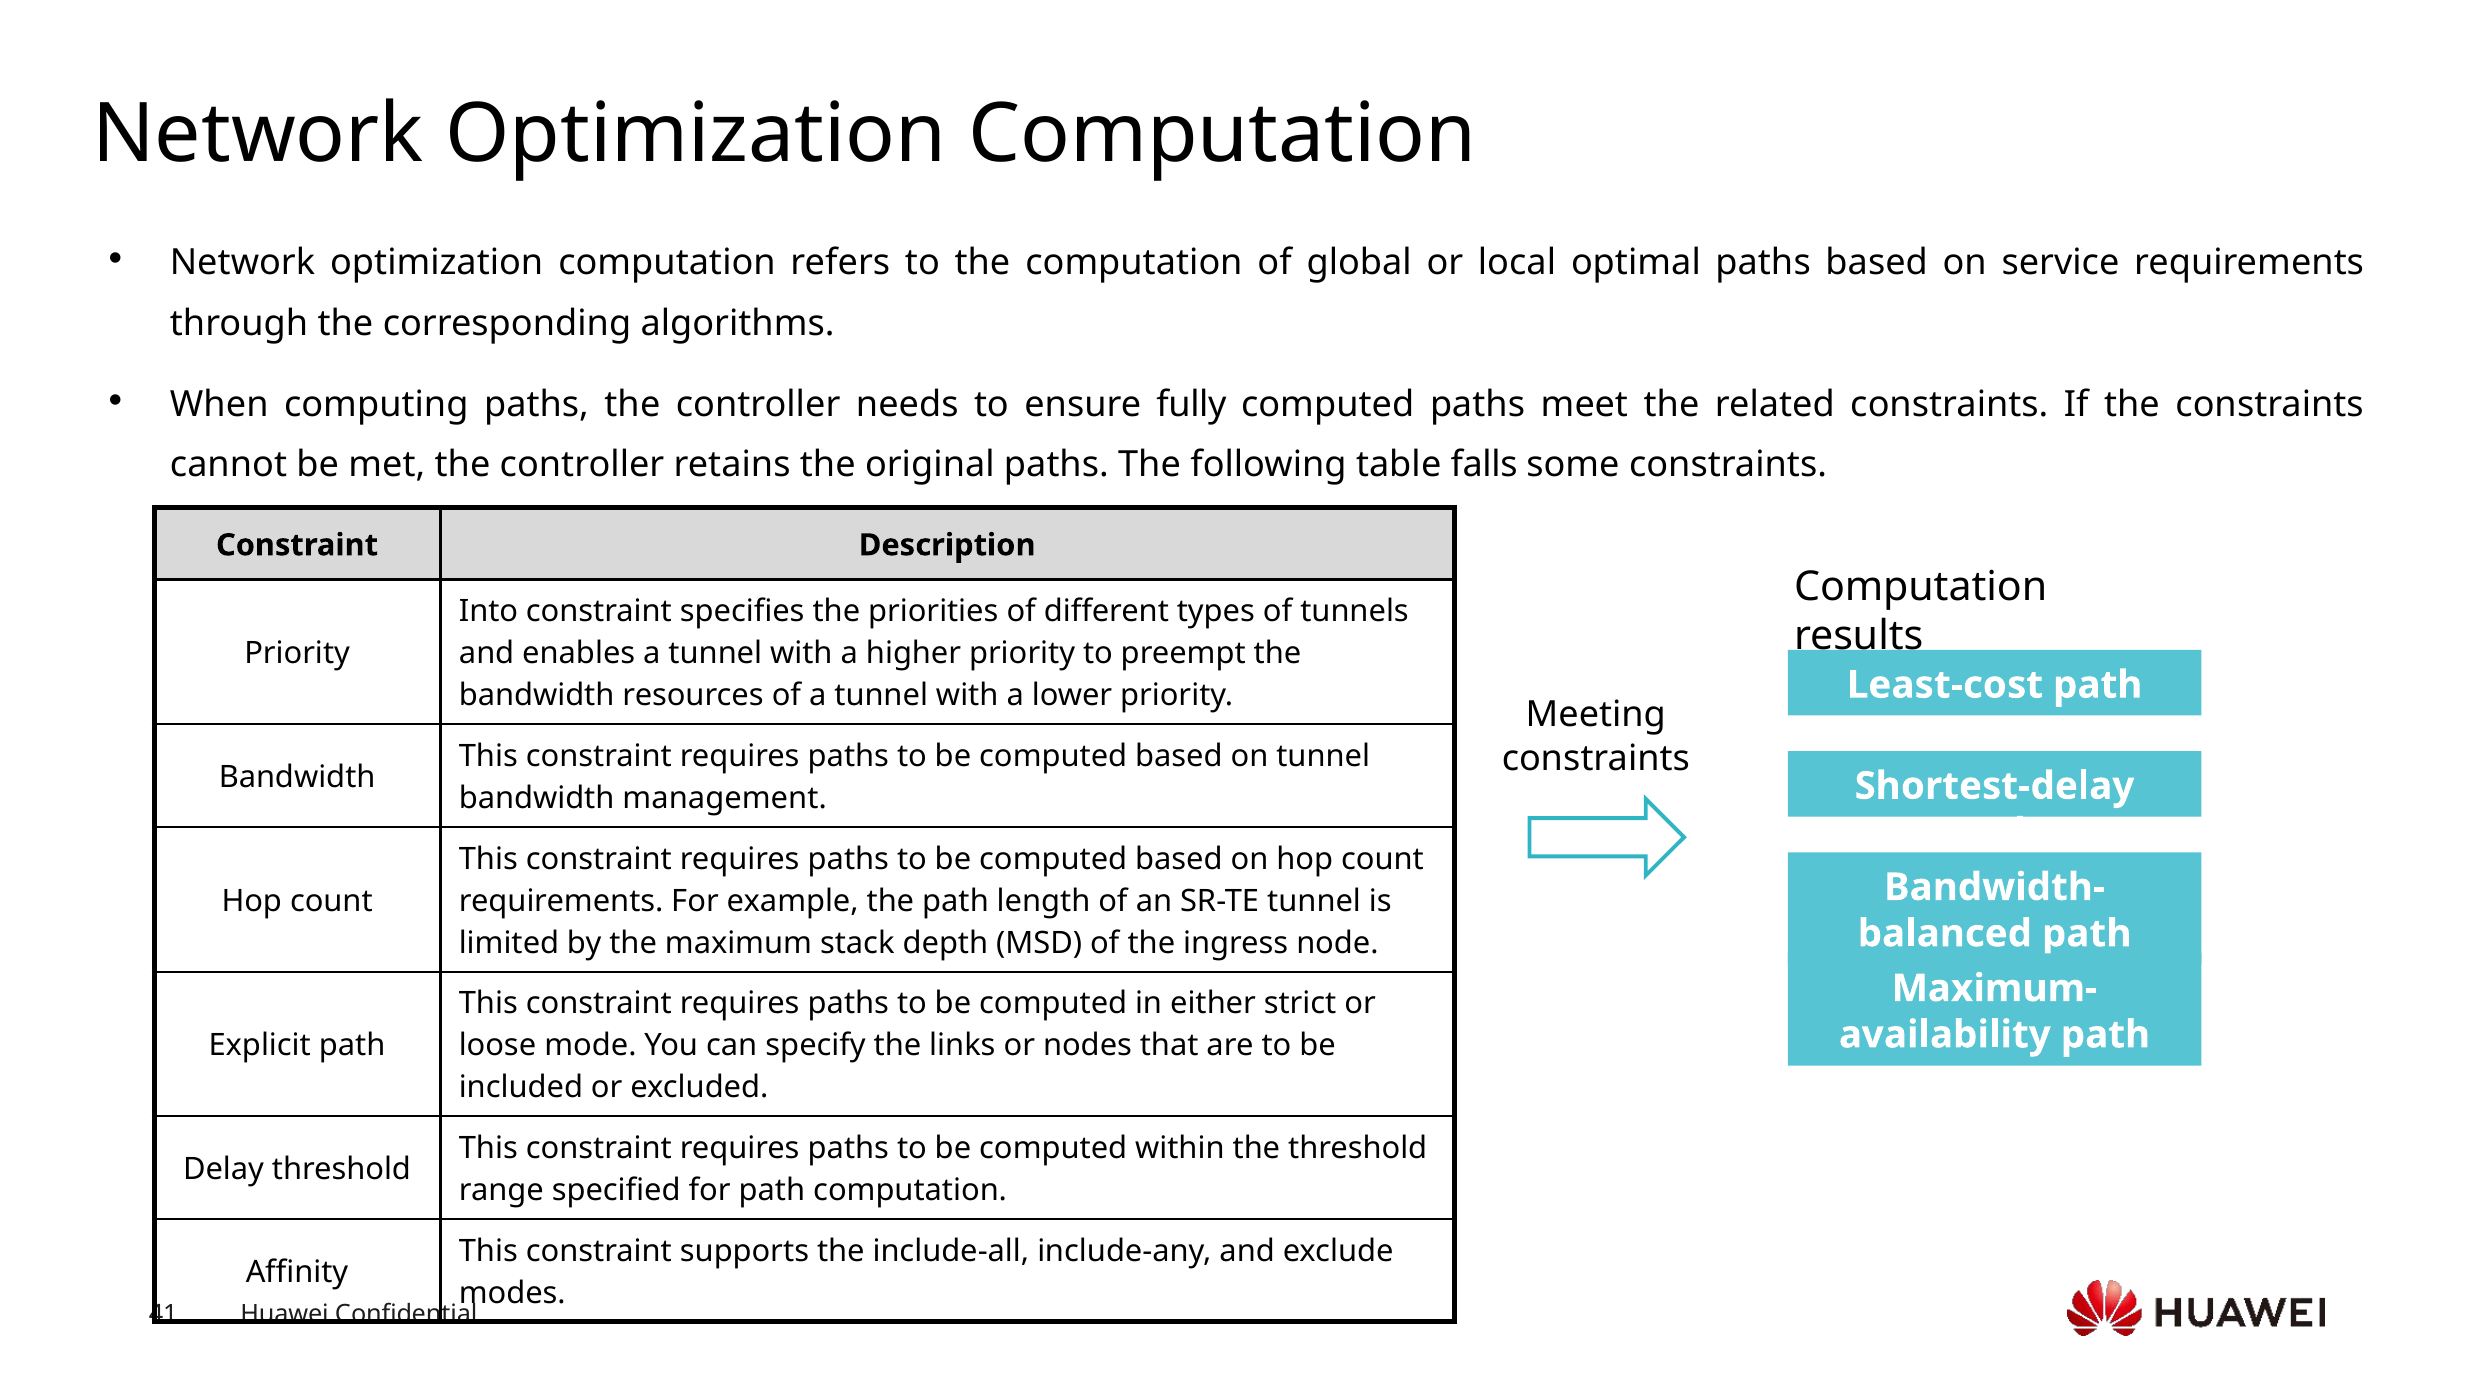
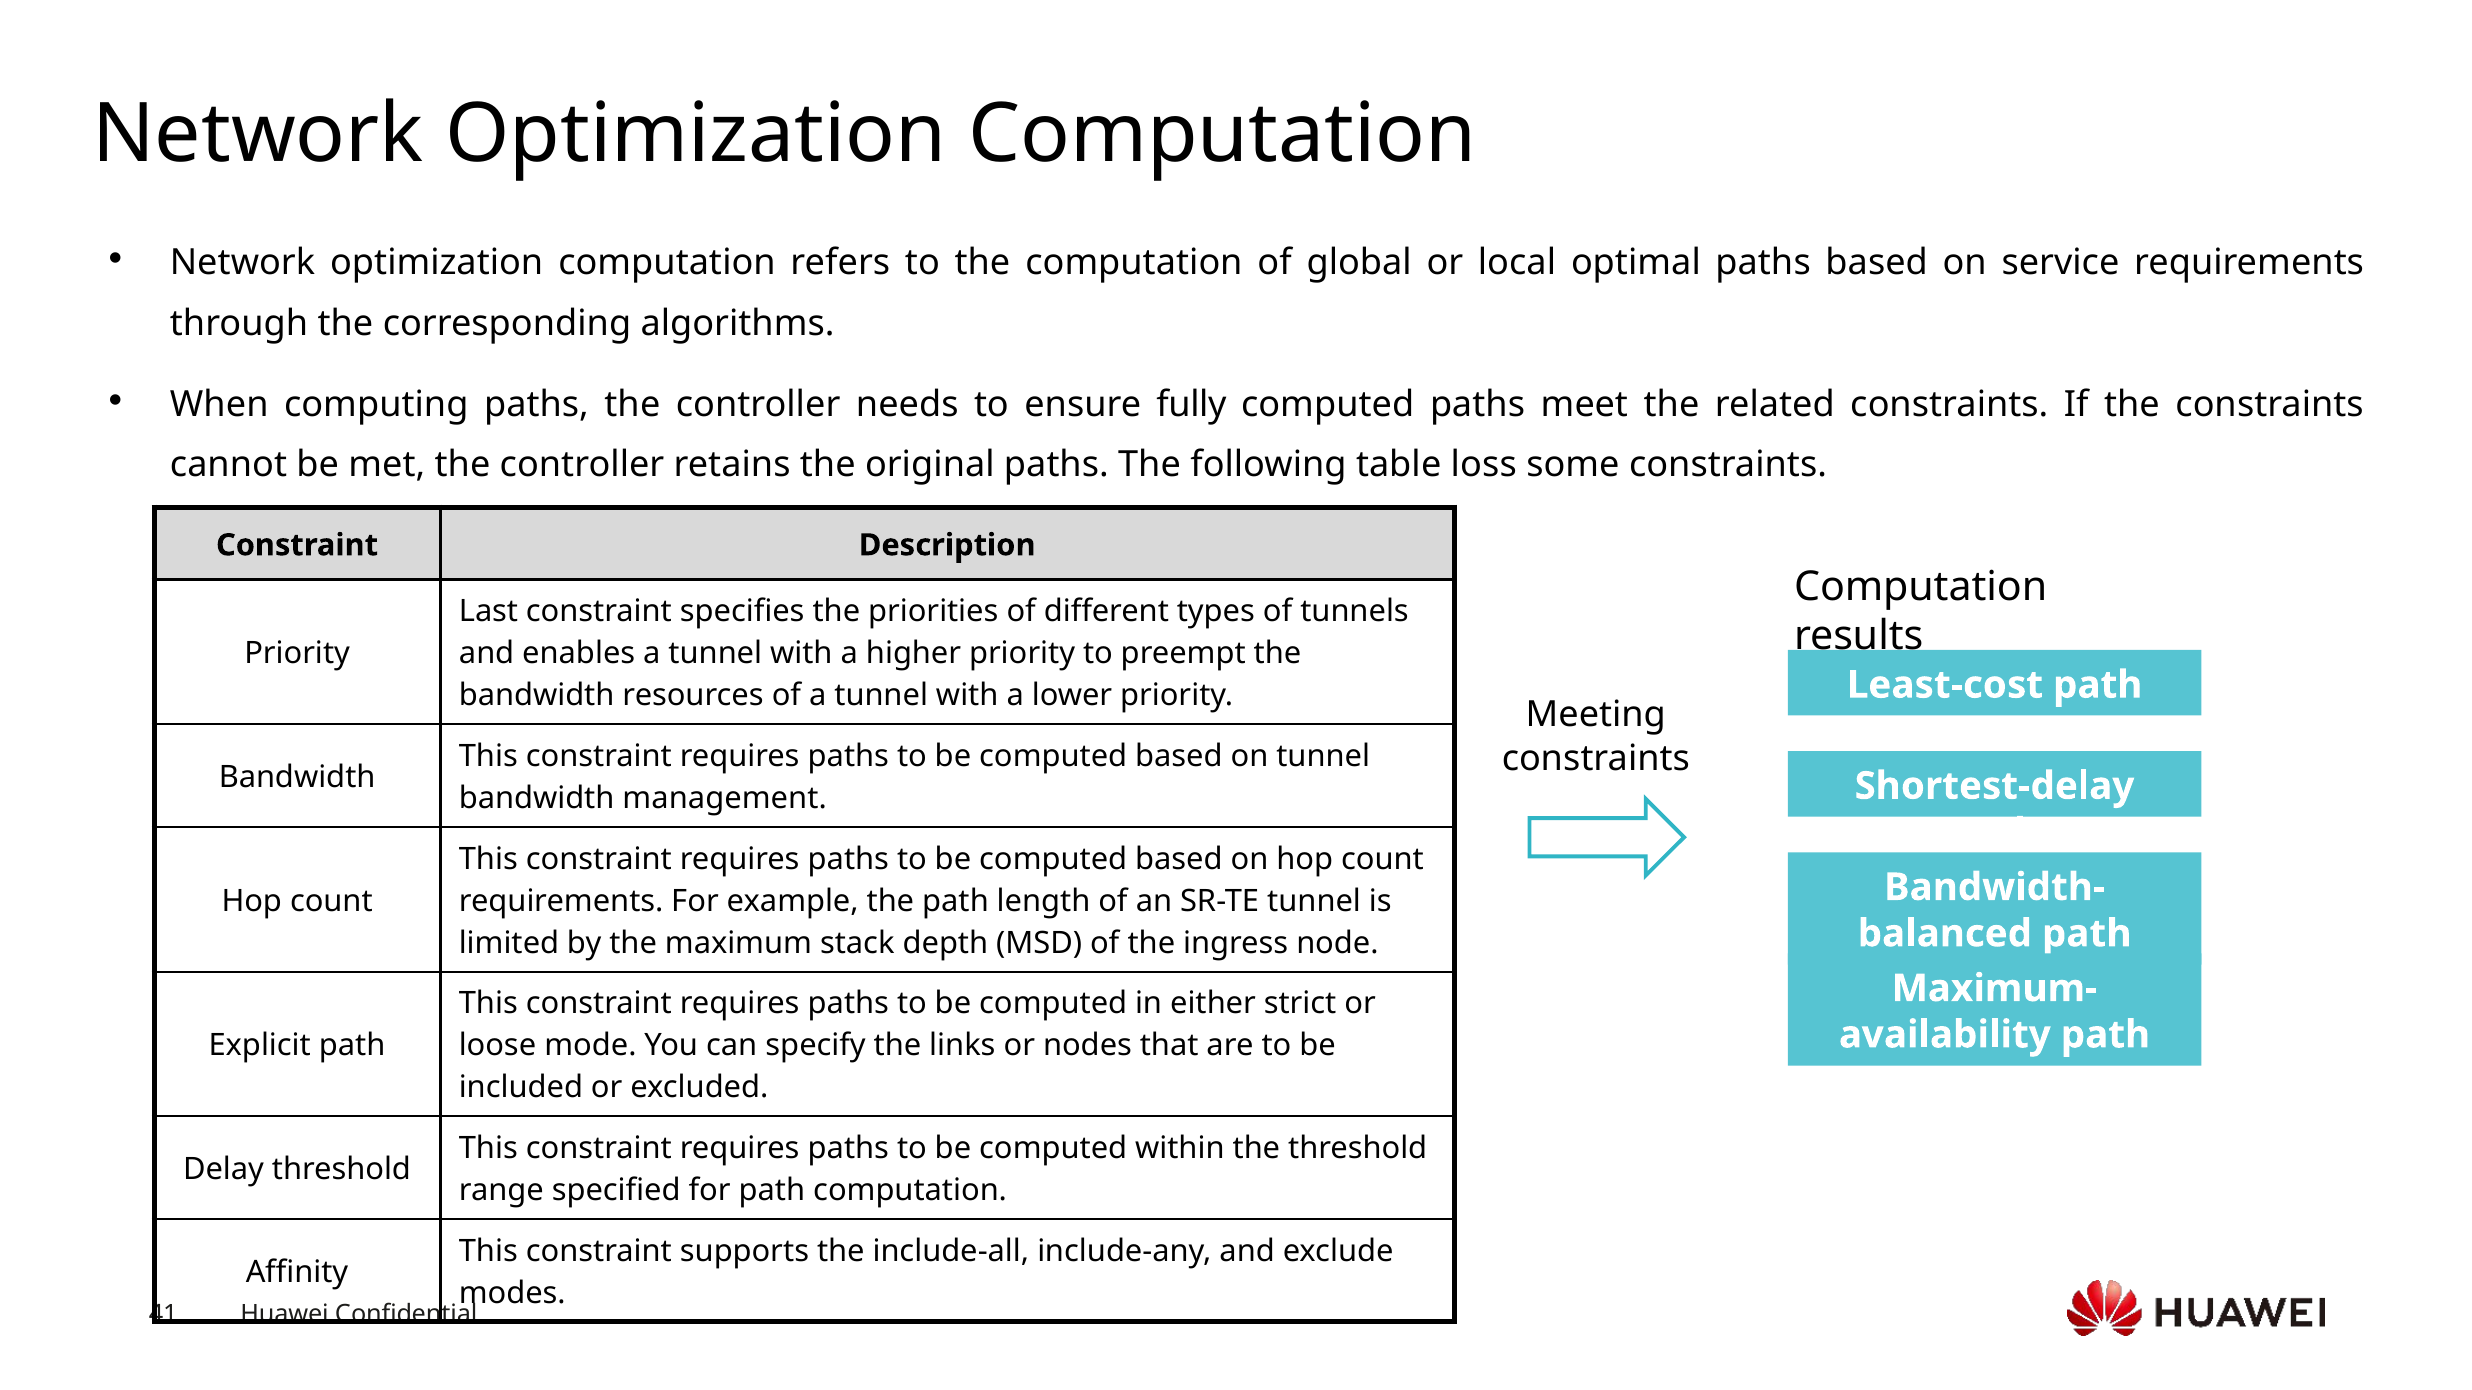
falls: falls -> loss (1484, 465)
Into: Into -> Last (488, 612)
